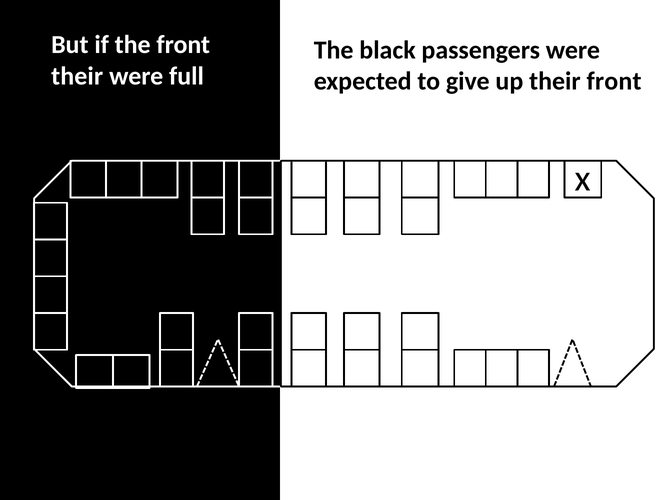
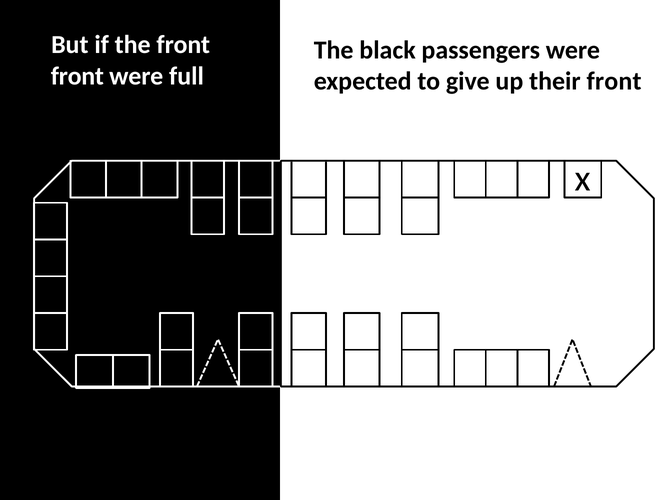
their: their -> front (77, 76)
